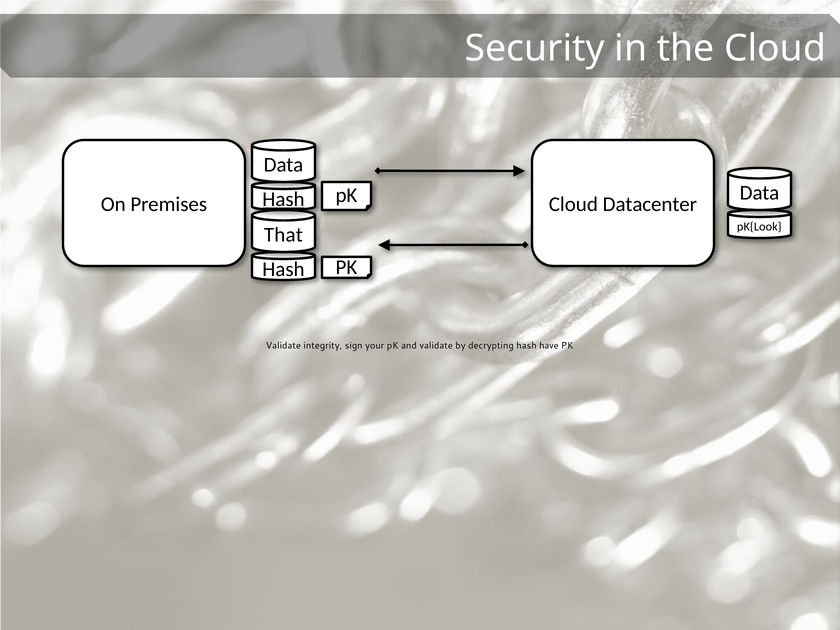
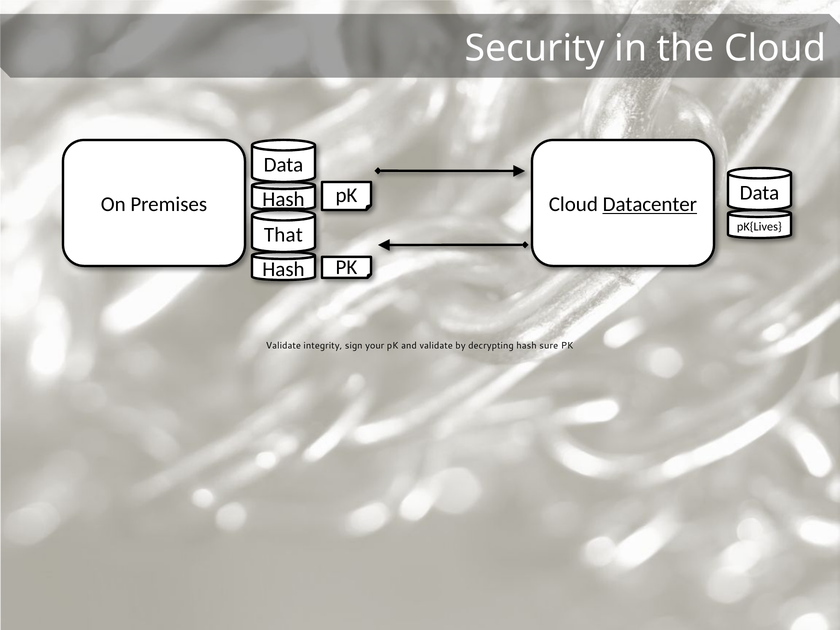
Datacenter underline: none -> present (650, 204)
pK{Look: pK{Look -> pK{Lives (759, 227)
have: have -> sure (549, 346)
